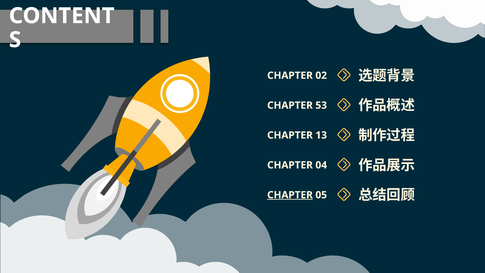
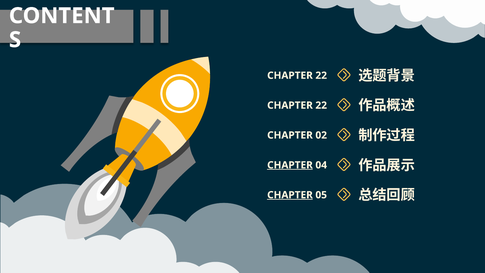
02: 02 -> 22 (321, 75)
53: 53 -> 22 (321, 105)
13: 13 -> 02 (321, 135)
CHAPTER underline: none -> present (290, 165)
